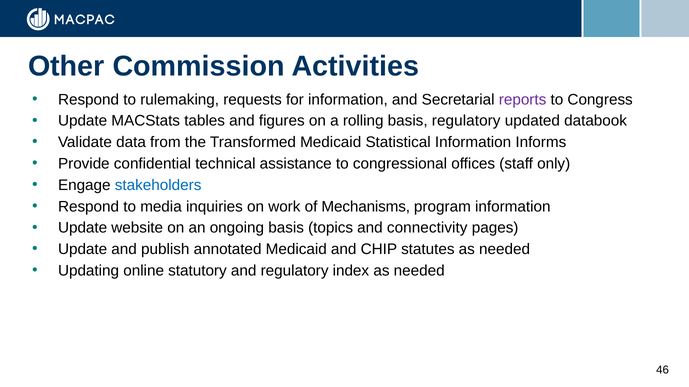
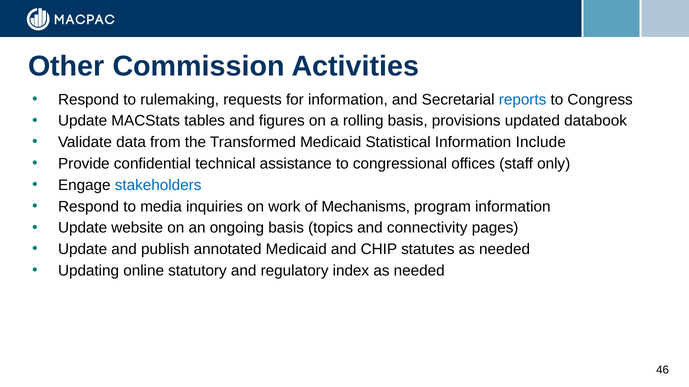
reports colour: purple -> blue (523, 100)
basis regulatory: regulatory -> provisions (466, 121)
Informs: Informs -> Include (541, 142)
